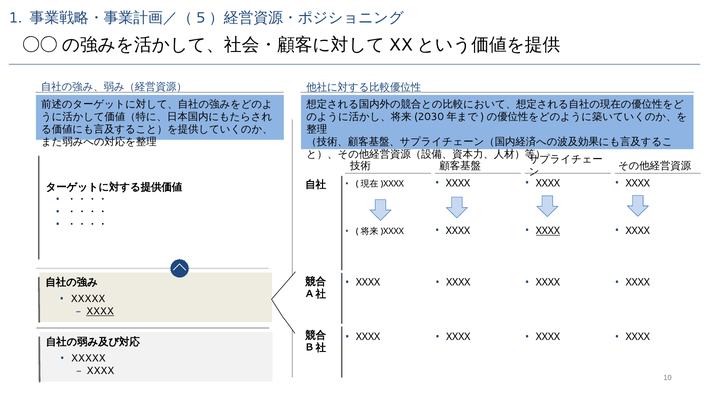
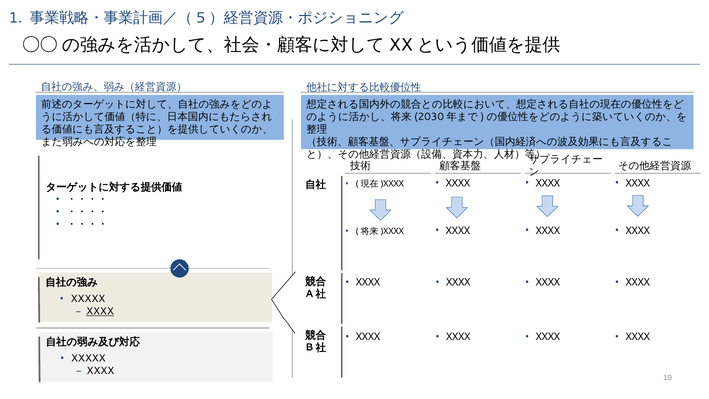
XXXX underline: present -> none (548, 231)
